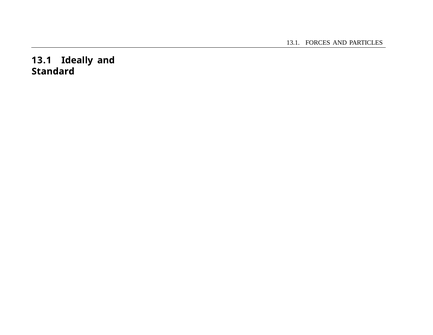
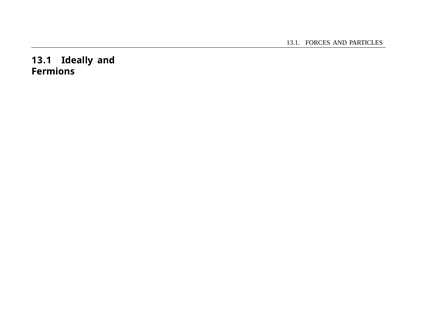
Standard: Standard -> Fermions (53, 71)
